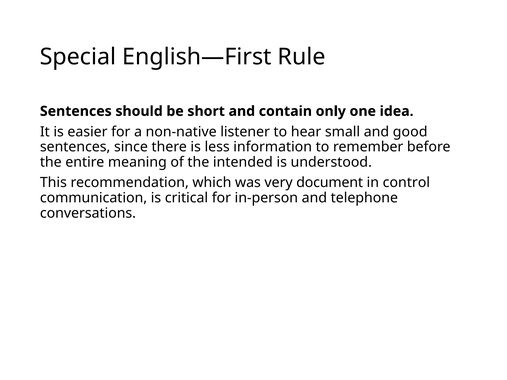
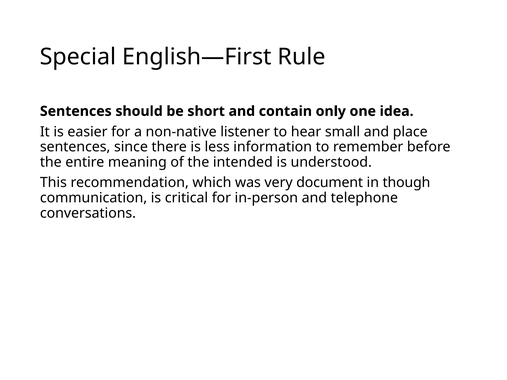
good: good -> place (410, 132)
control: control -> though (406, 183)
